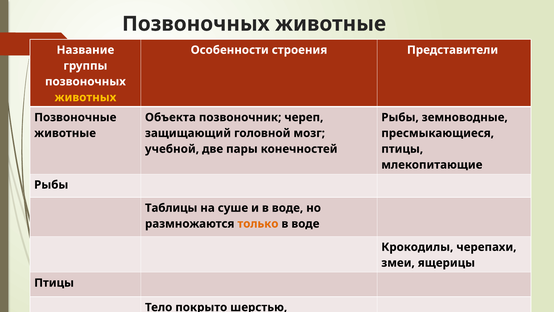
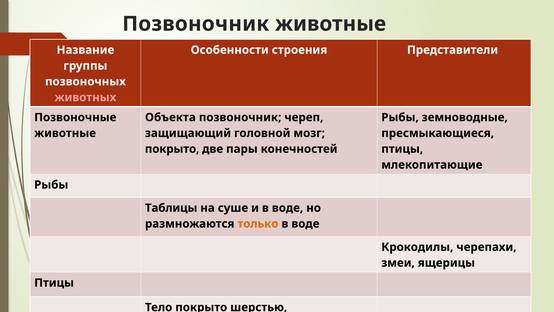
Позвоночных: Позвоночных -> Позвоночник (196, 24)
животных colour: yellow -> pink (85, 97)
учебной: учебной -> покрыто (172, 149)
